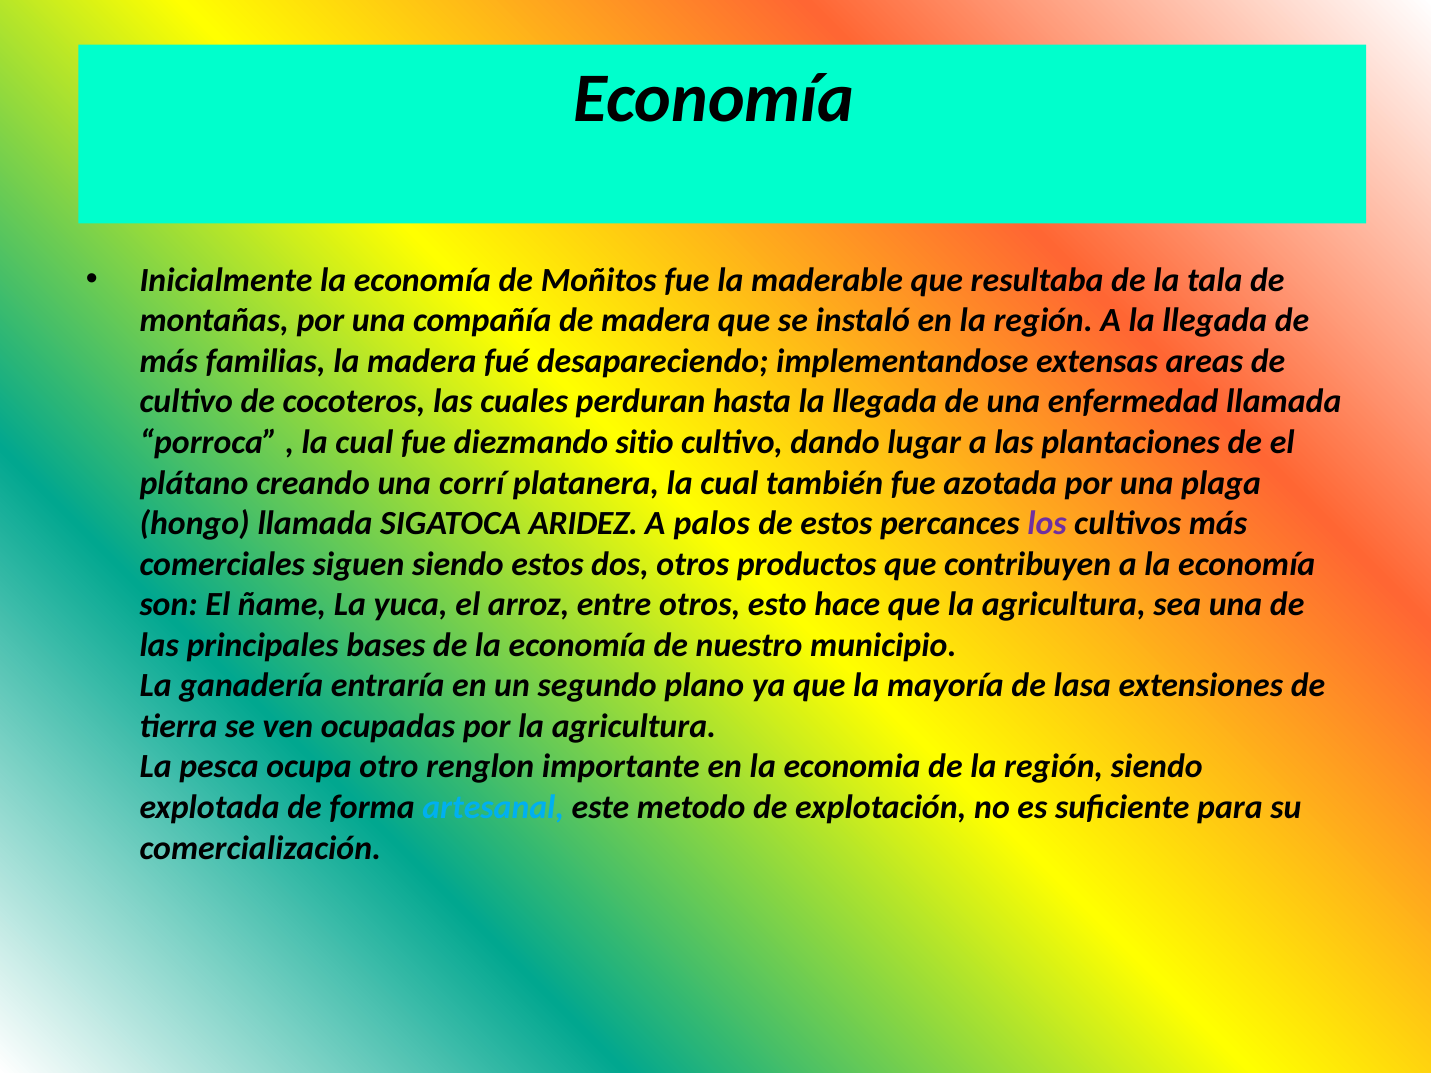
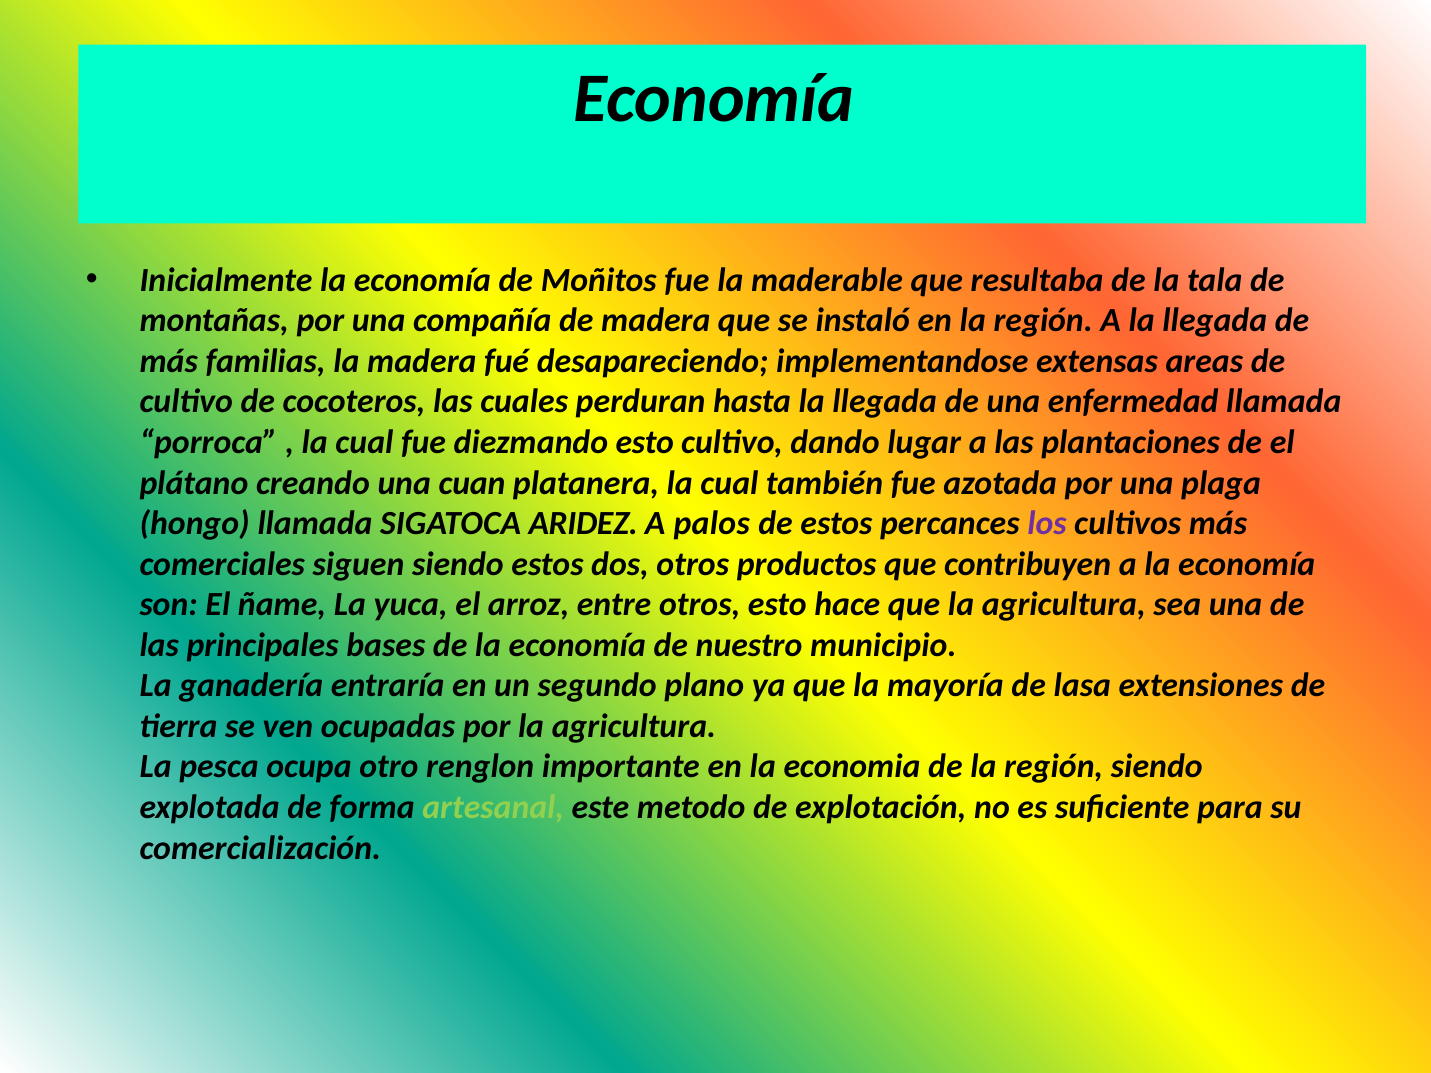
diezmando sitio: sitio -> esto (645, 442)
corrí: corrí -> cuan (472, 483)
artesanal colour: light blue -> light green (493, 808)
